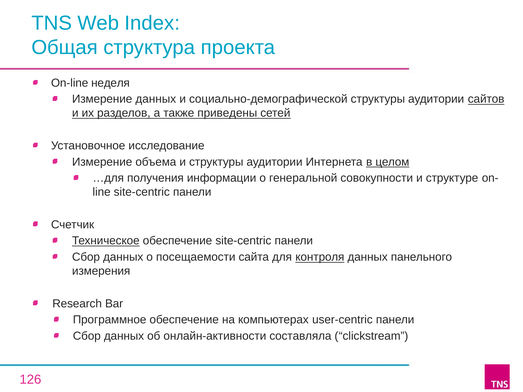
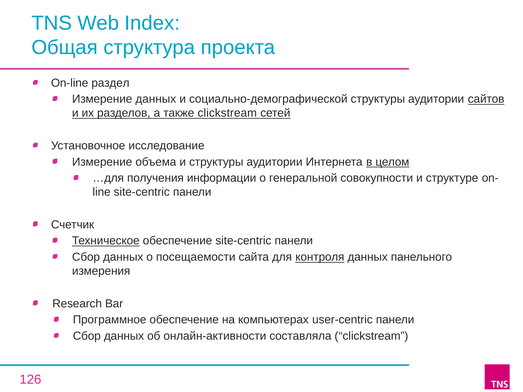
неделя: неделя -> раздел (110, 83)
также приведены: приведены -> clickstream (227, 113)
